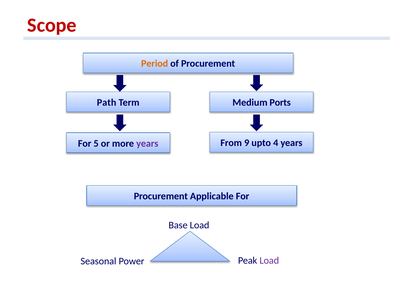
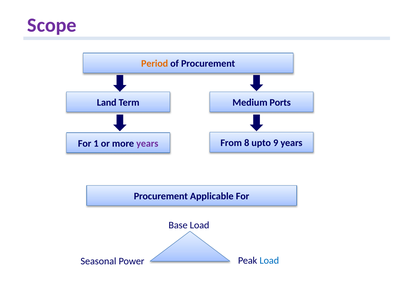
Scope colour: red -> purple (52, 25)
Path: Path -> Land (107, 103)
5: 5 -> 1 (96, 143)
9: 9 -> 8 (247, 143)
4: 4 -> 9 (276, 143)
Load colour: purple -> blue (269, 261)
